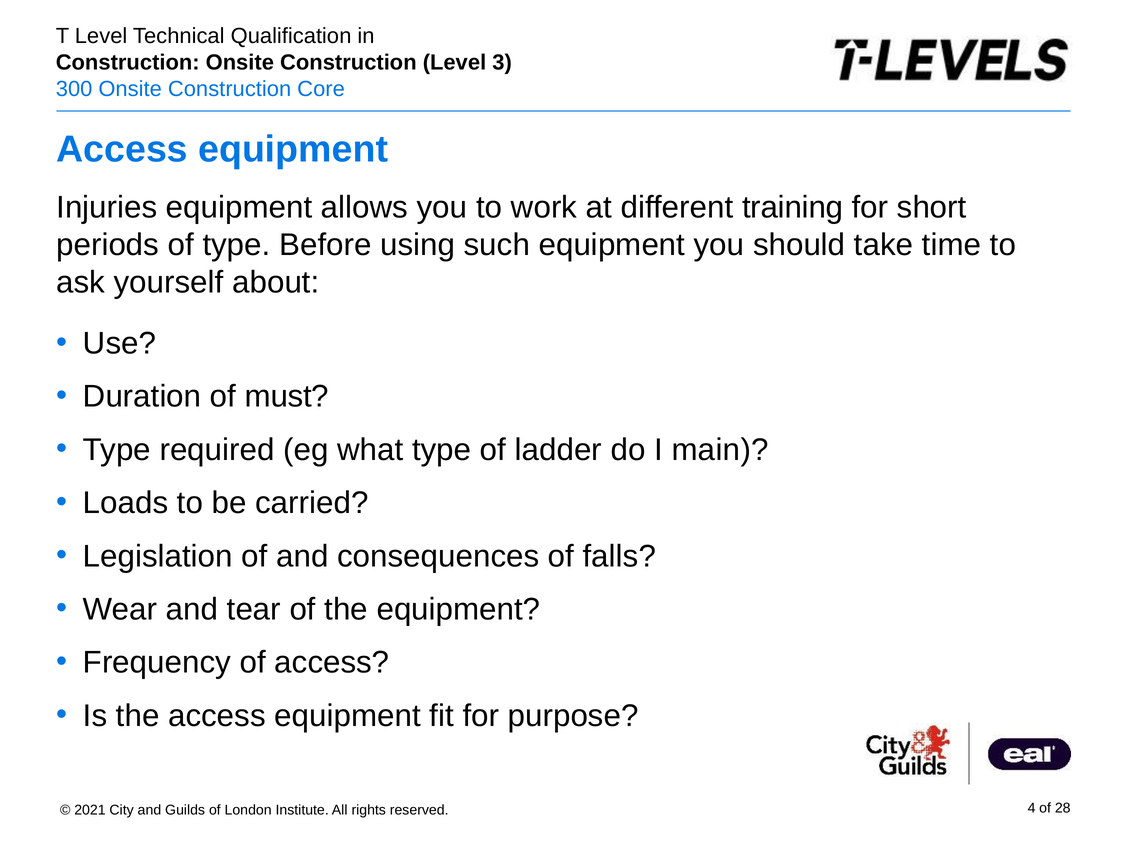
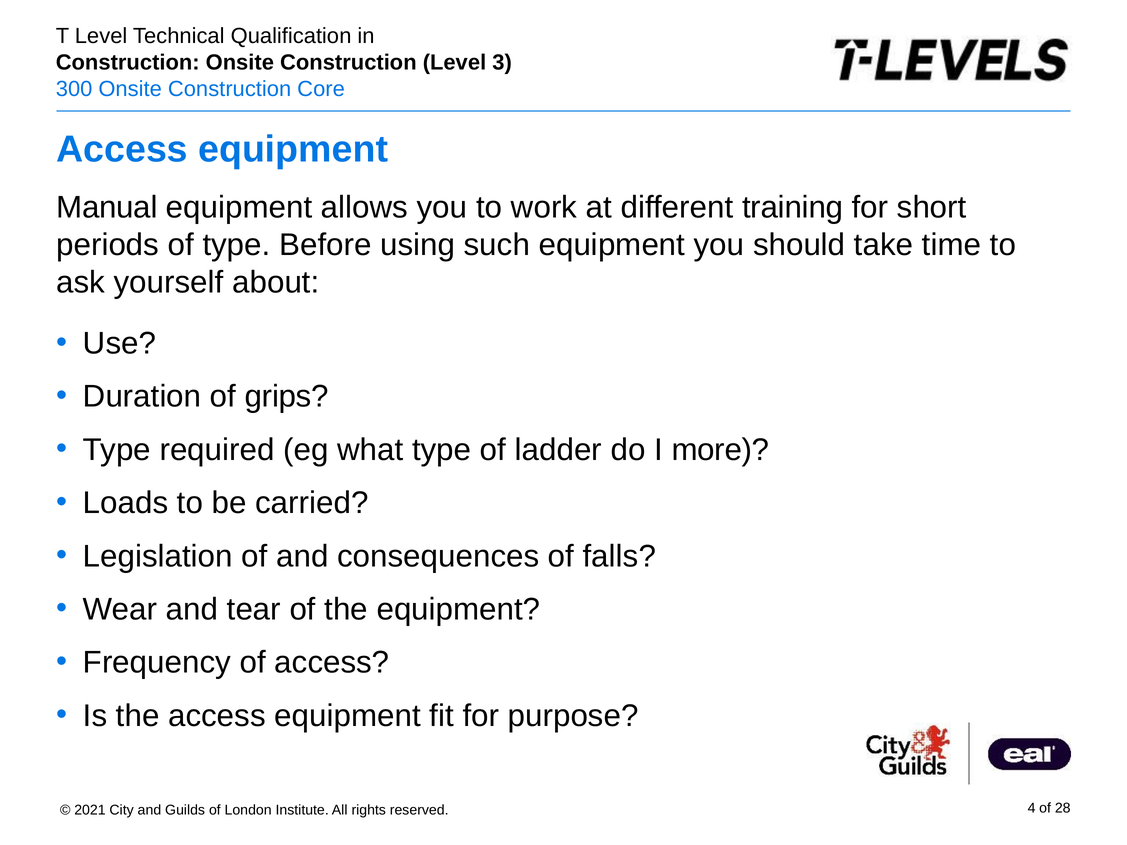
Injuries: Injuries -> Manual (107, 207)
must: must -> grips (287, 397)
main: main -> more (720, 450)
